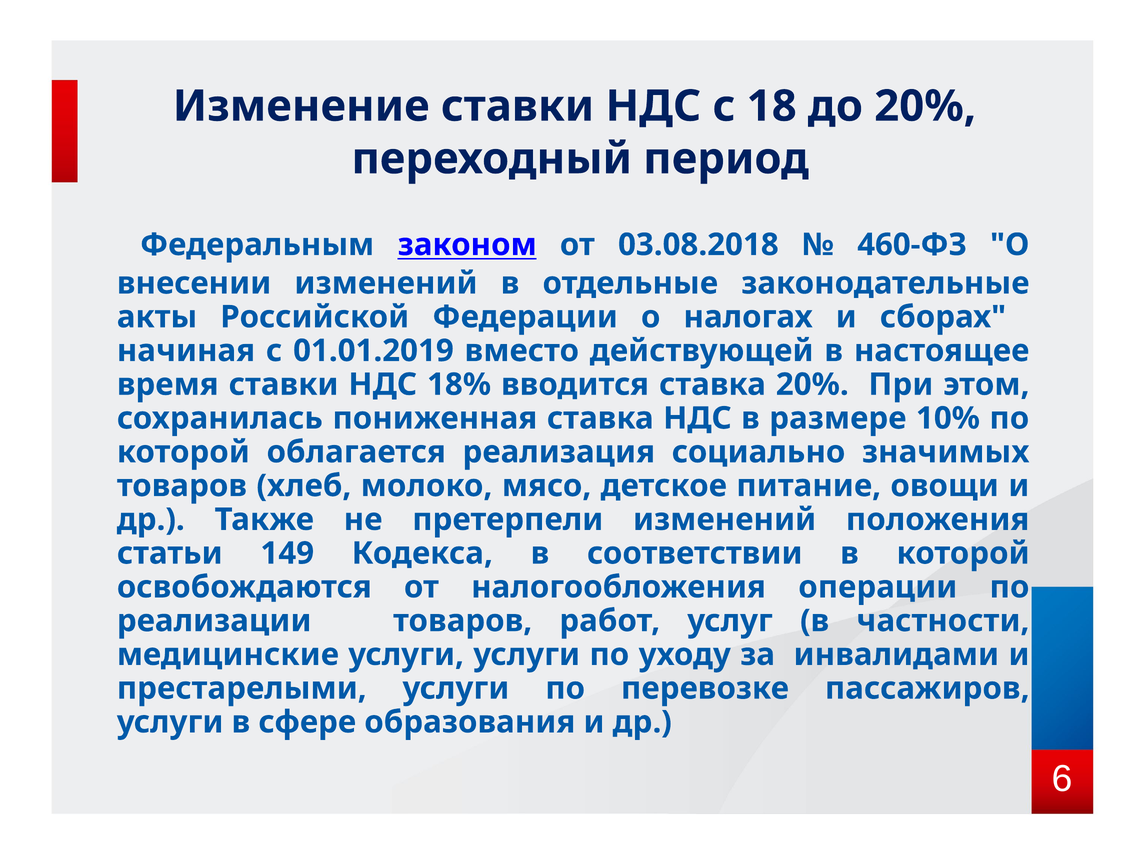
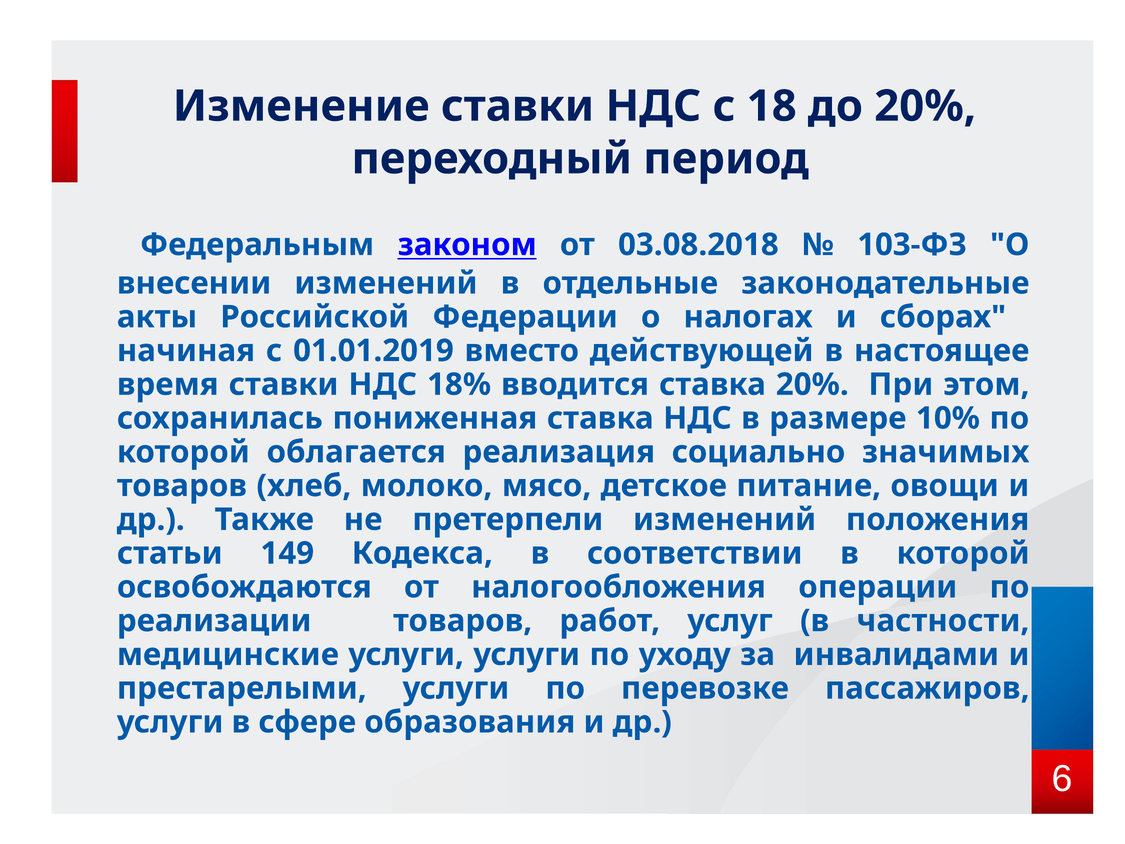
460-ФЗ: 460-ФЗ -> 103-ФЗ (912, 245)
